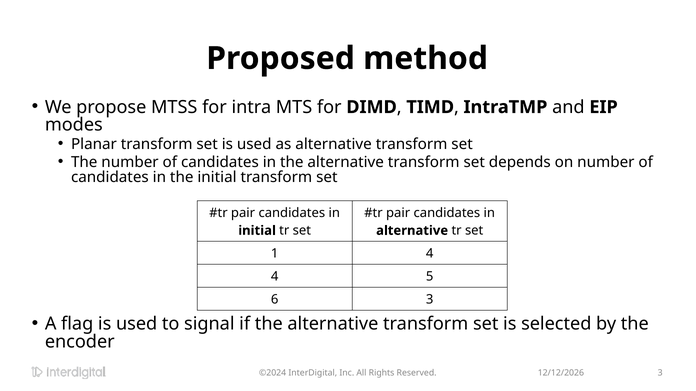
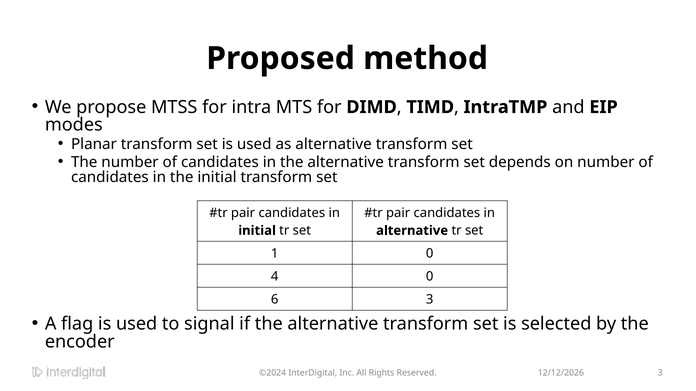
1 4: 4 -> 0 (430, 254)
4 5: 5 -> 0 (430, 277)
